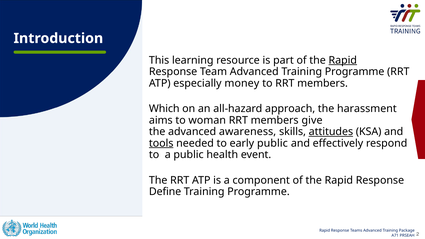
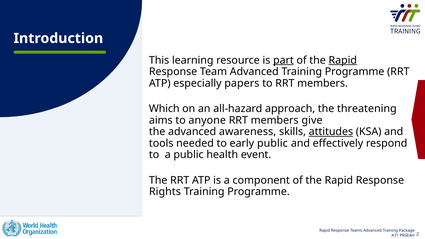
part underline: none -> present (283, 60)
money: money -> papers (242, 83)
harassment: harassment -> threatening (367, 109)
woman: woman -> anyone (207, 120)
tools underline: present -> none (161, 143)
Define: Define -> Rights (165, 192)
